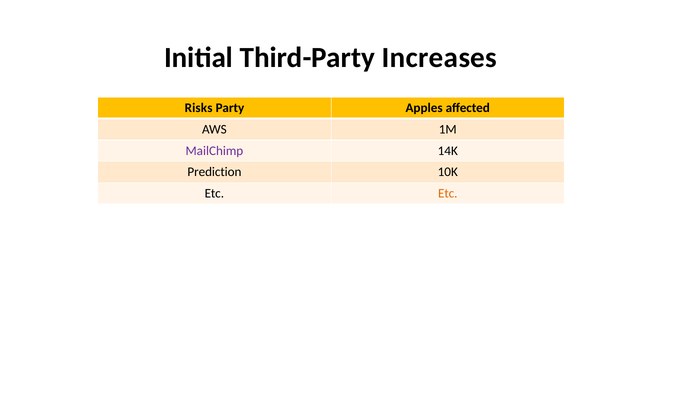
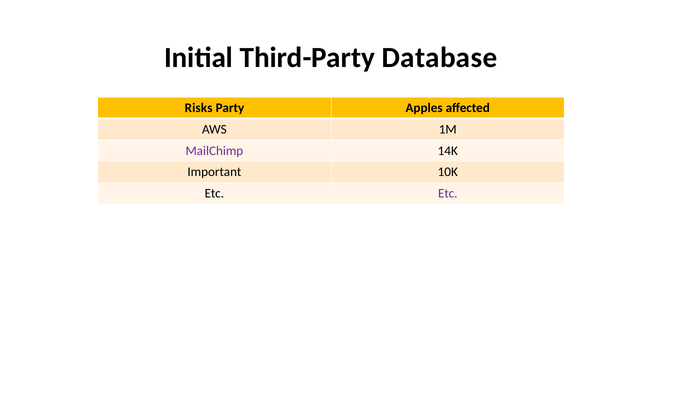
Increases: Increases -> Database (439, 58)
Prediction: Prediction -> Important (214, 172)
Etc colour: orange -> purple (448, 193)
